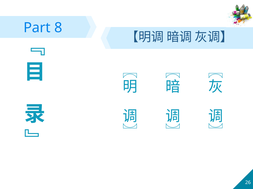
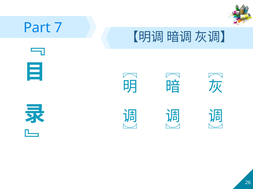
8: 8 -> 7 (58, 28)
